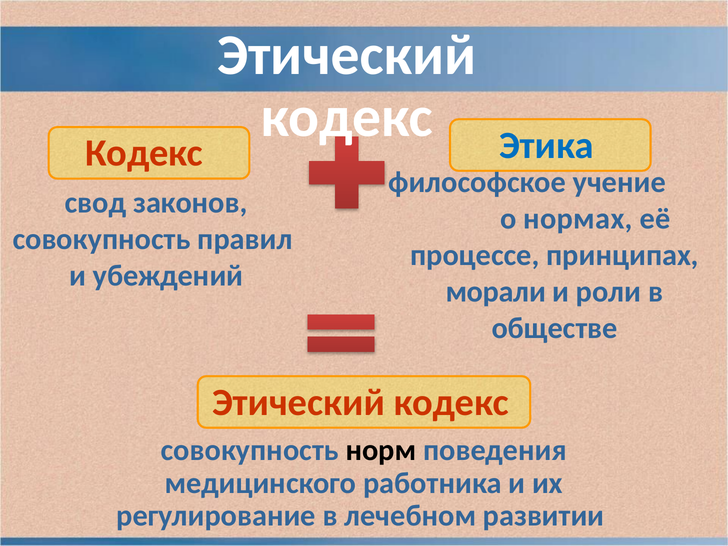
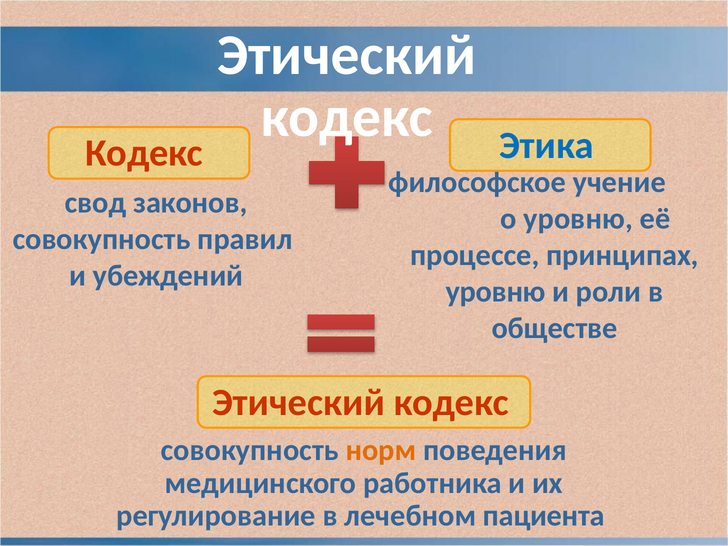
о нормах: нормах -> уровню (578, 219)
морали: морали -> уровню (496, 292)
норм colour: black -> orange (381, 450)
развитии: развитии -> пациента (544, 516)
